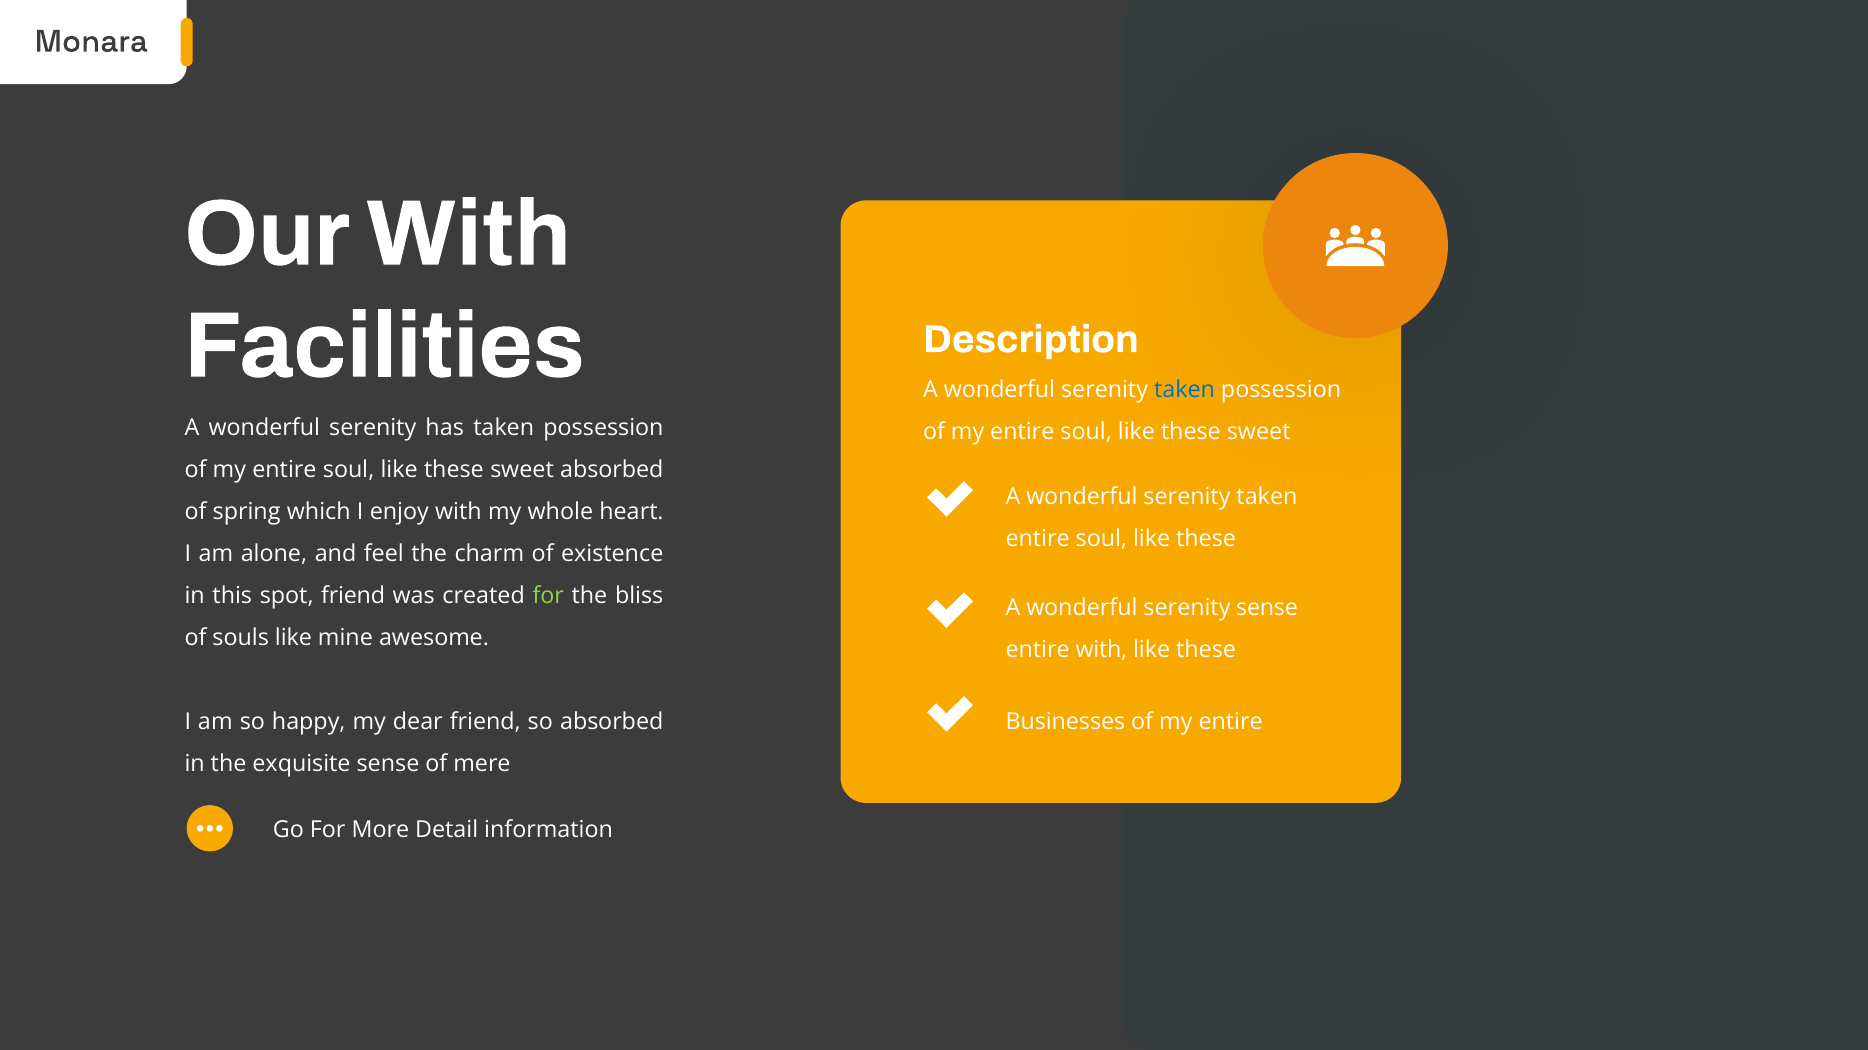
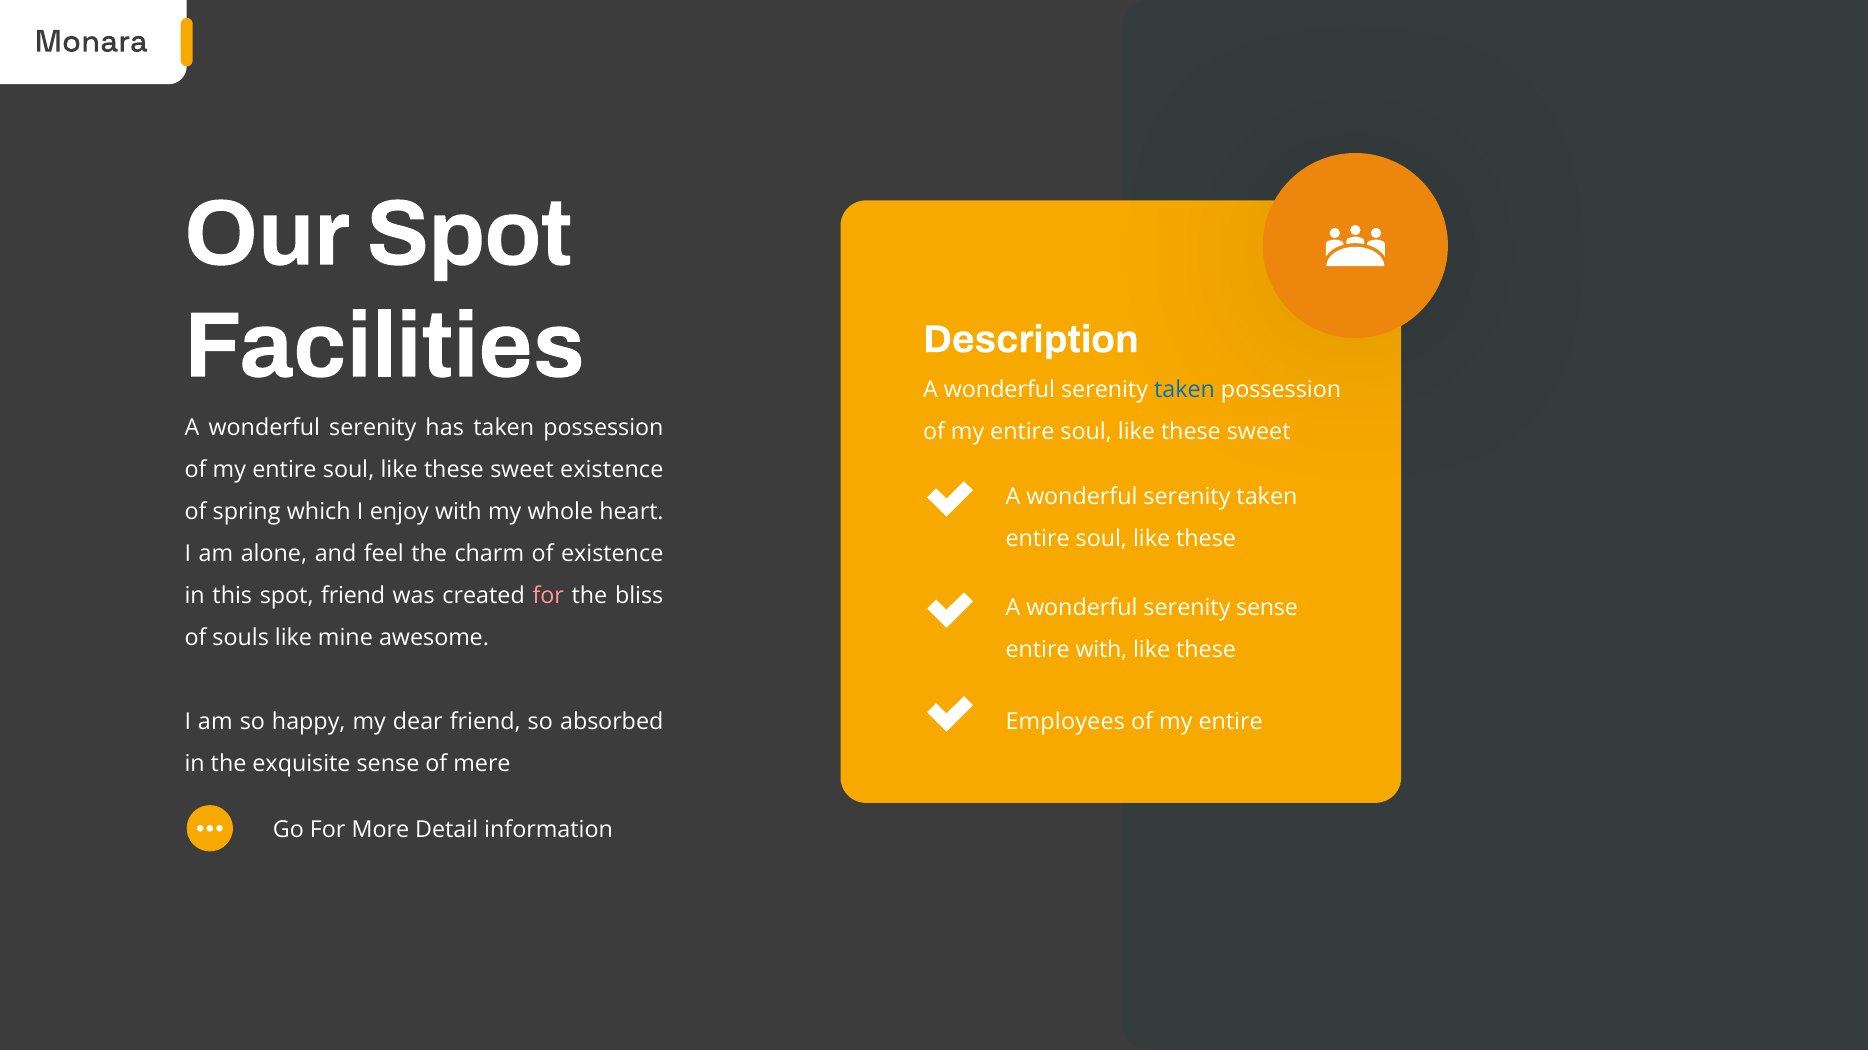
Our With: With -> Spot (469, 234)
sweet absorbed: absorbed -> existence (612, 470)
for colour: light green -> pink (548, 596)
Businesses: Businesses -> Employees (1065, 722)
